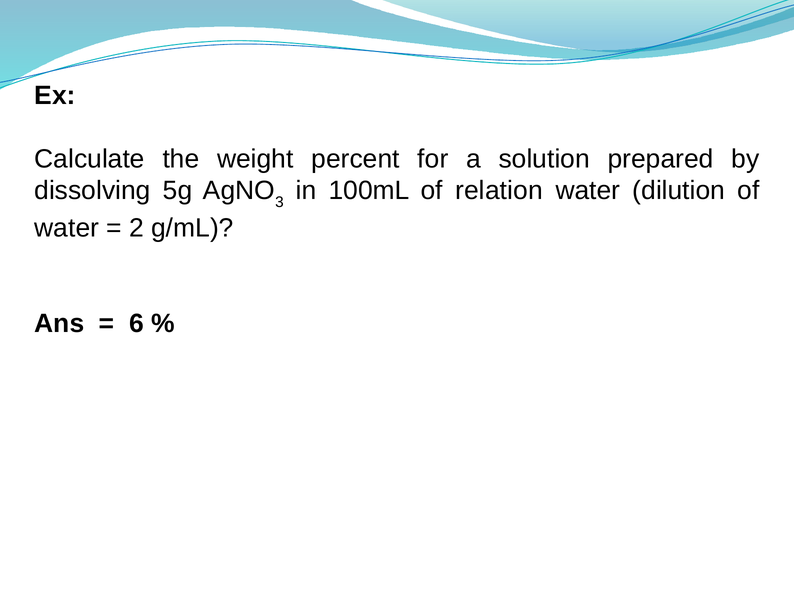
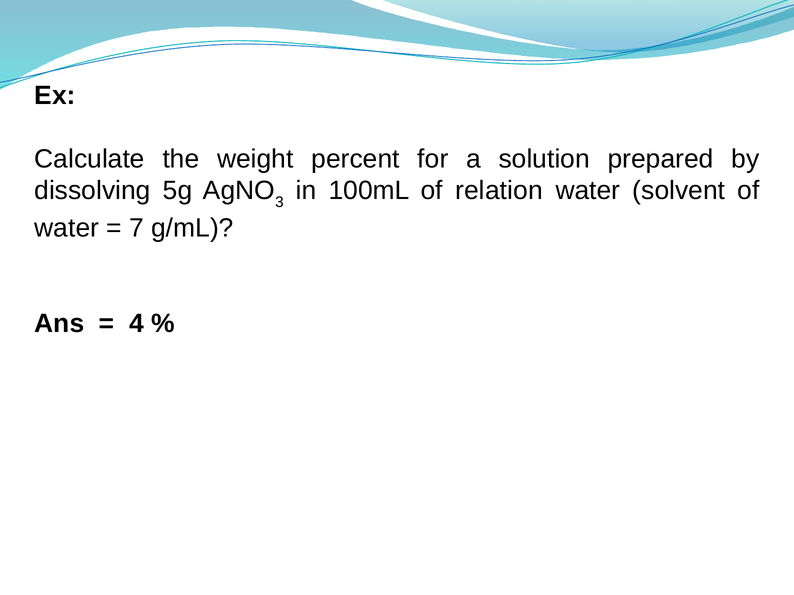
dilution: dilution -> solvent (679, 191)
2: 2 -> 7 (136, 228)
6: 6 -> 4 (136, 324)
